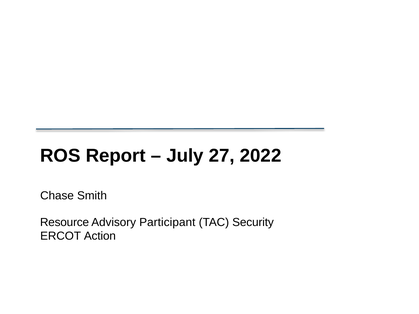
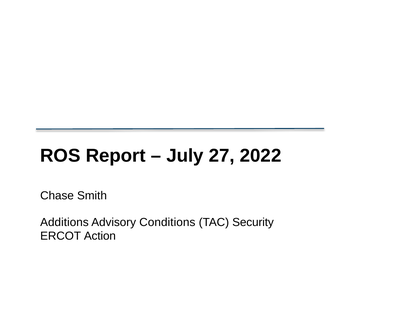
Resource: Resource -> Additions (64, 222)
Participant: Participant -> Conditions (167, 222)
